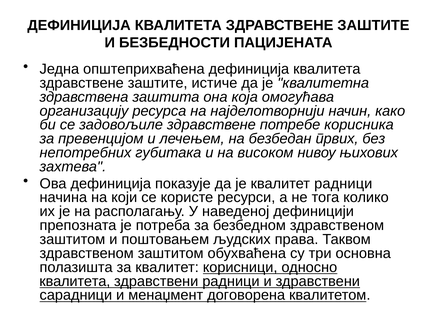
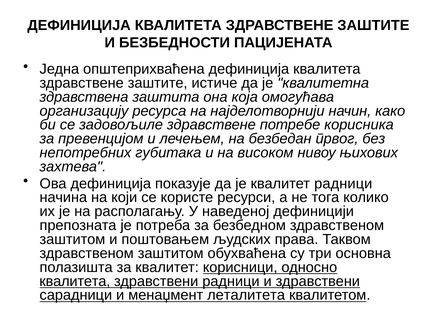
првих: првих -> првог (337, 139)
договорена: договорена -> леталитета (246, 295)
